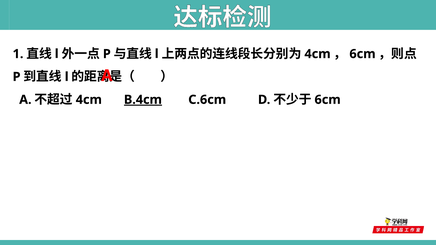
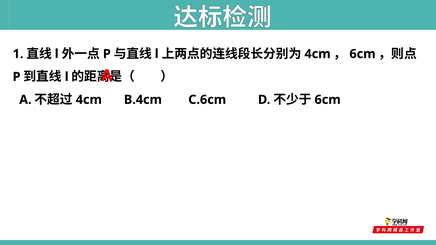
B.4cm underline: present -> none (143, 100)
